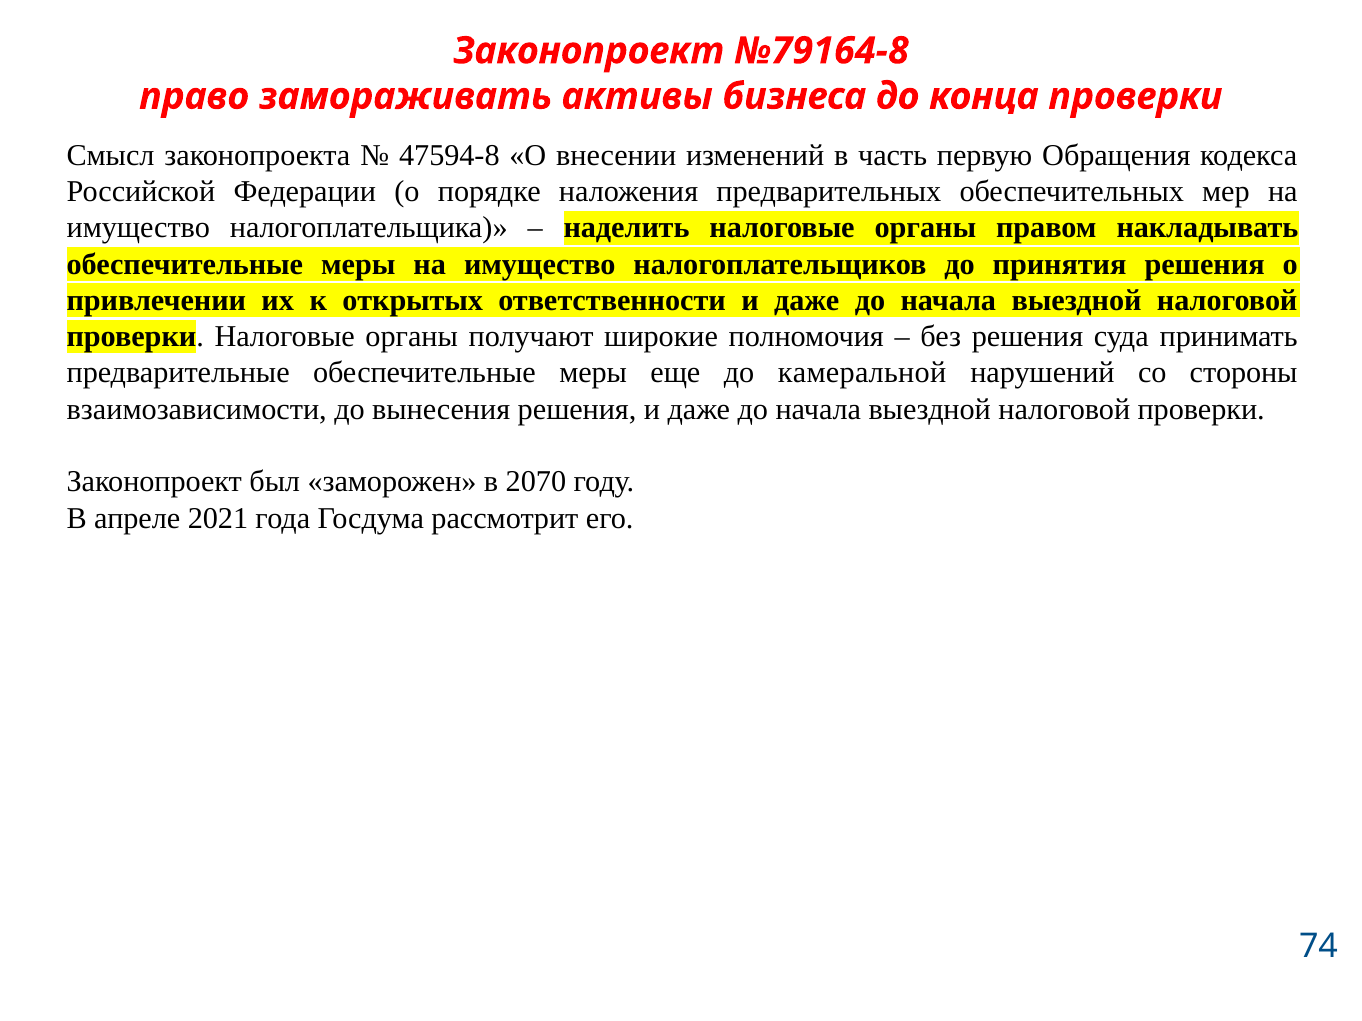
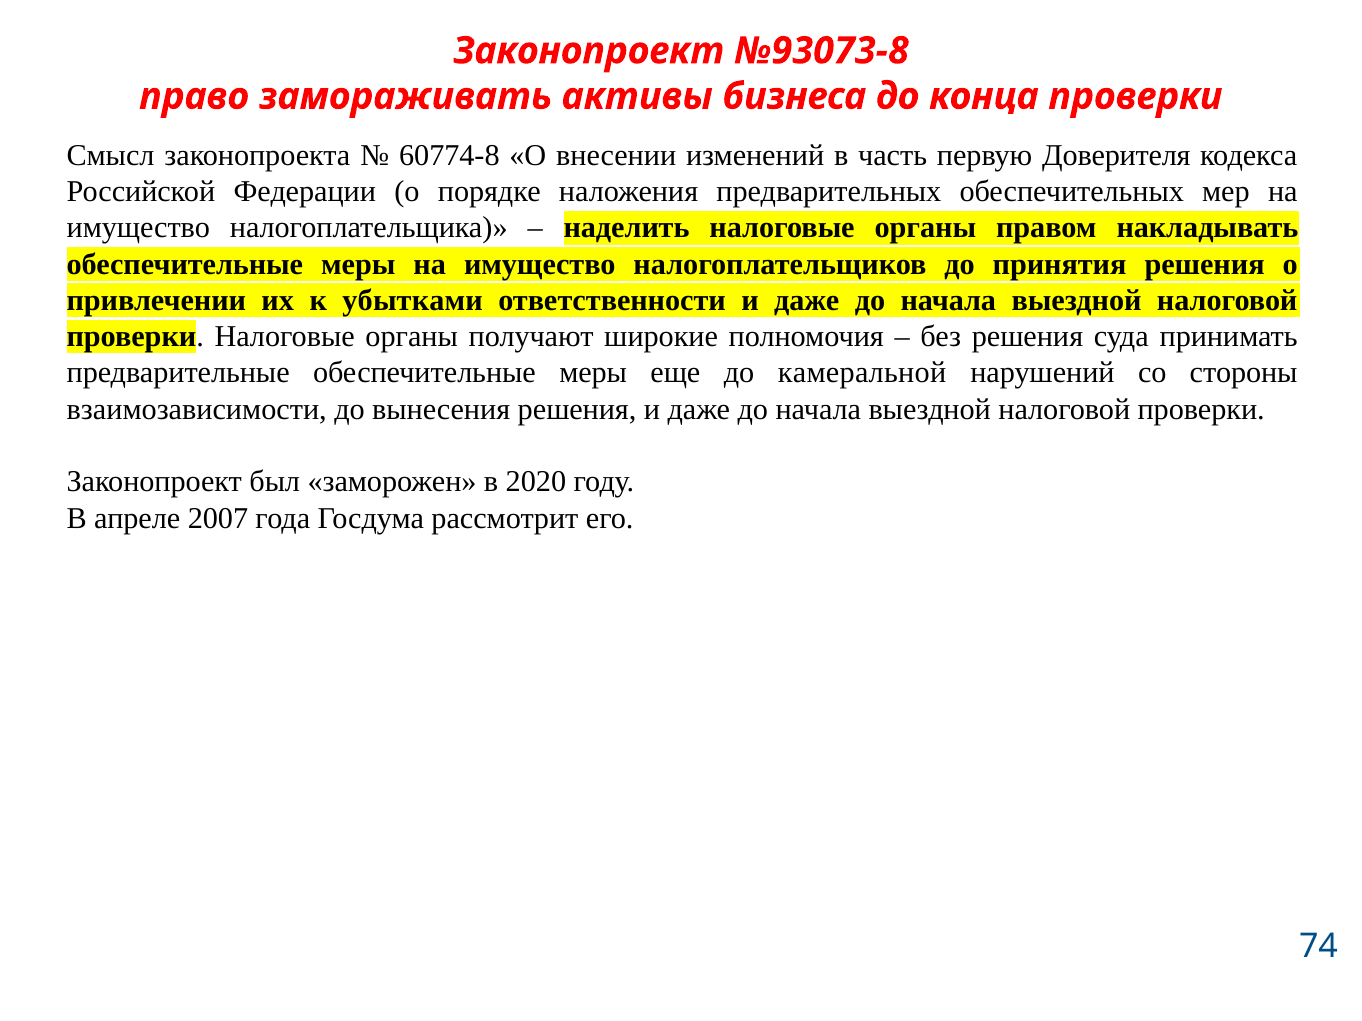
№79164-8: №79164-8 -> №93073-8 (822, 51)
47594-8: 47594-8 -> 60774-8 (449, 155)
Обращения: Обращения -> Доверителя (1116, 155)
открытых: открытых -> убытками (413, 301)
2070: 2070 -> 2020 (536, 482)
2021: 2021 -> 2007 (218, 518)
